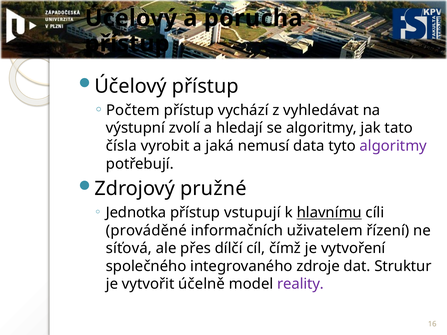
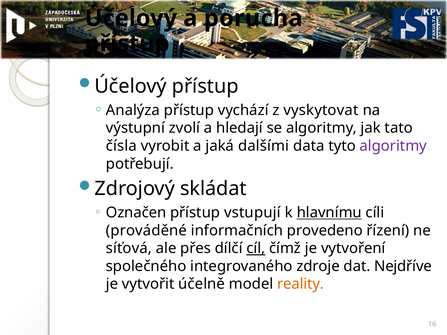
Počtem: Počtem -> Analýza (133, 110)
vyhledávat: vyhledávat -> vyskytovat (321, 110)
nemusí: nemusí -> dalšími (264, 146)
pružné: pružné -> skládat (213, 189)
Jednotka: Jednotka -> Označen (136, 213)
uživatelem: uživatelem -> provedeno (325, 231)
cíl underline: none -> present (256, 249)
Struktur: Struktur -> Nejdříve (403, 266)
reality colour: purple -> orange (301, 284)
